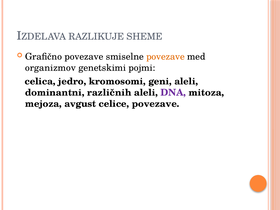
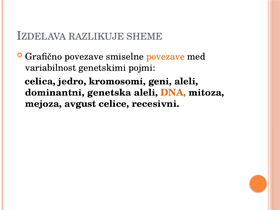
organizmov: organizmov -> variabilnost (51, 68)
različnih: različnih -> genetska (109, 93)
DNA colour: purple -> orange (173, 93)
celice povezave: povezave -> recesivni (156, 104)
